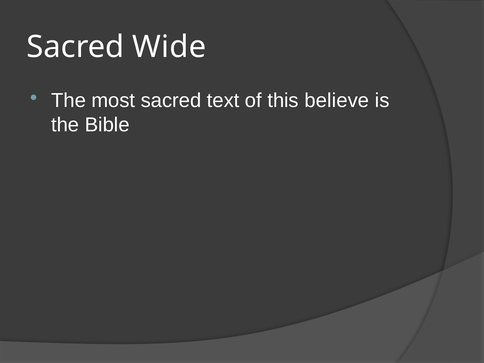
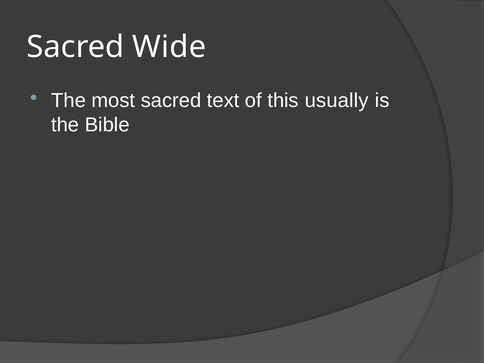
believe: believe -> usually (337, 101)
